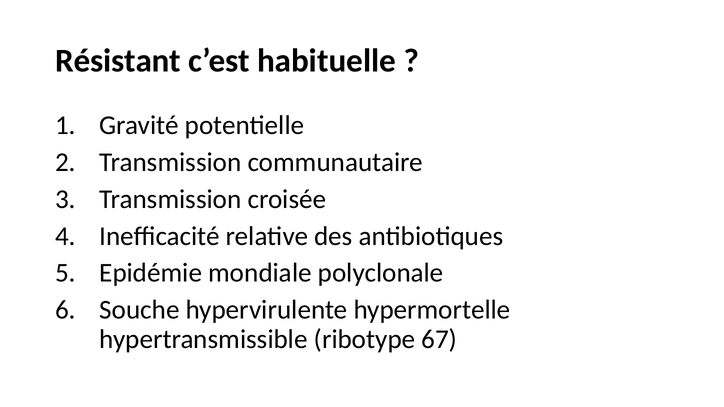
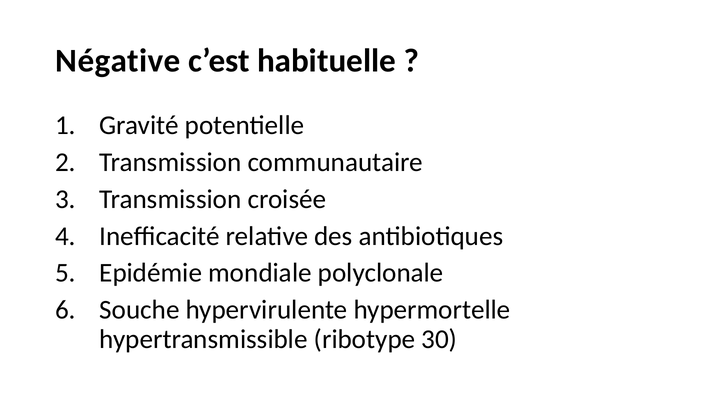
Résistant: Résistant -> Négative (118, 61)
67: 67 -> 30 (439, 339)
